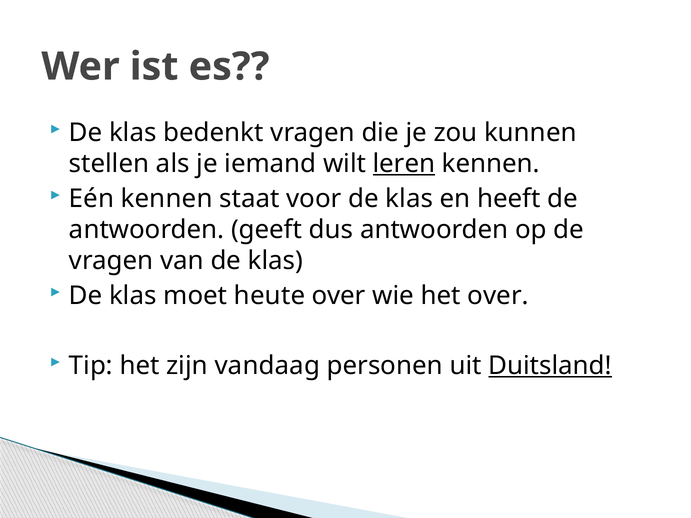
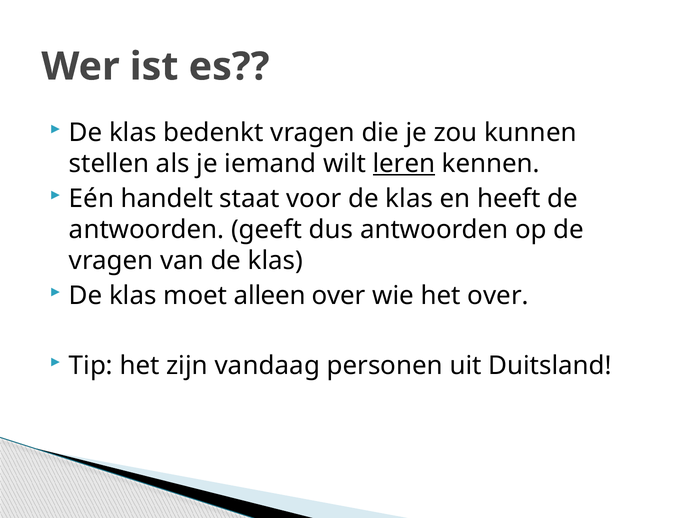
Eén kennen: kennen -> handelt (167, 199)
heute: heute -> alleen (270, 296)
Duitsland underline: present -> none (550, 366)
